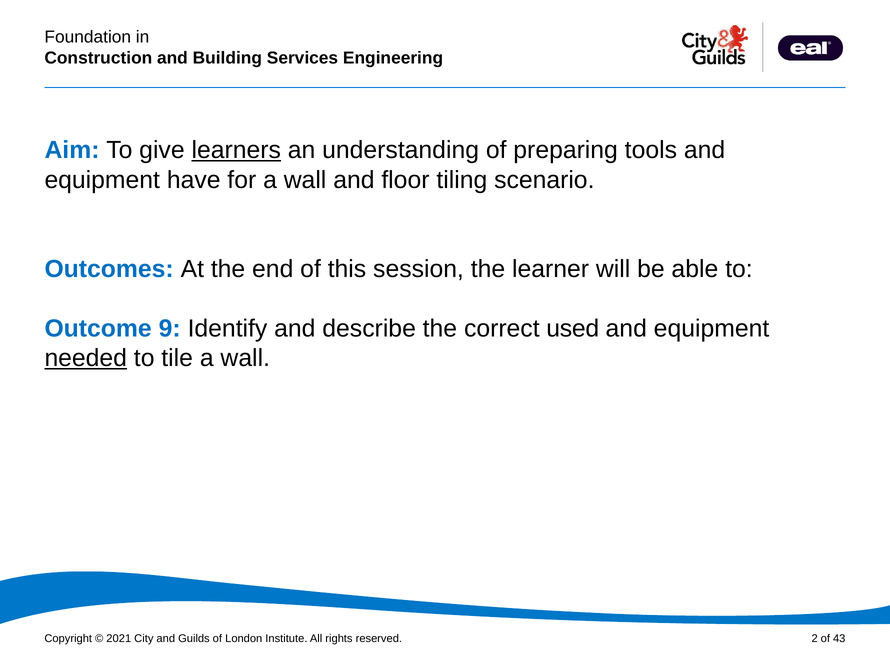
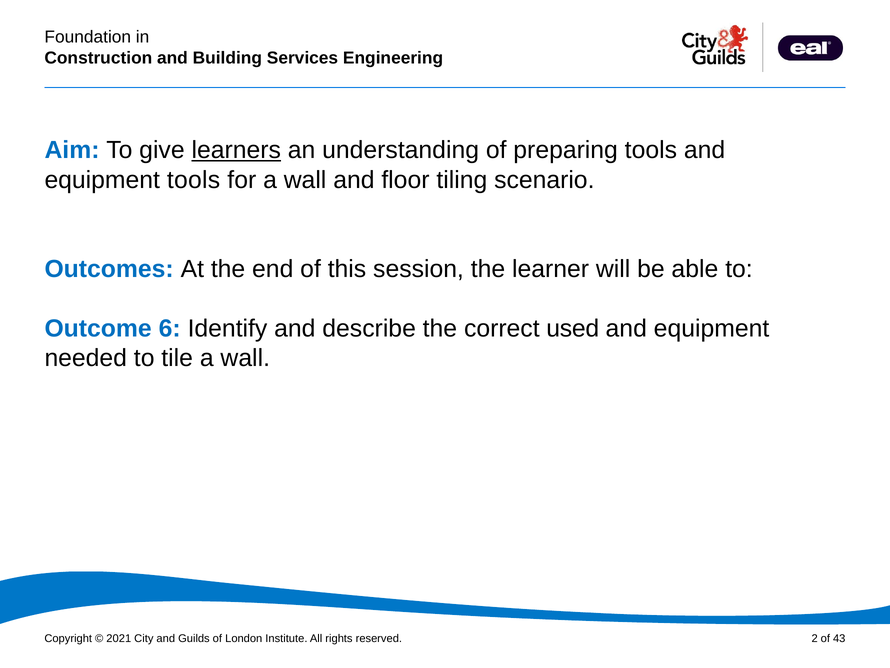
equipment have: have -> tools (194, 180)
9: 9 -> 6 (170, 328)
needed underline: present -> none (86, 358)
